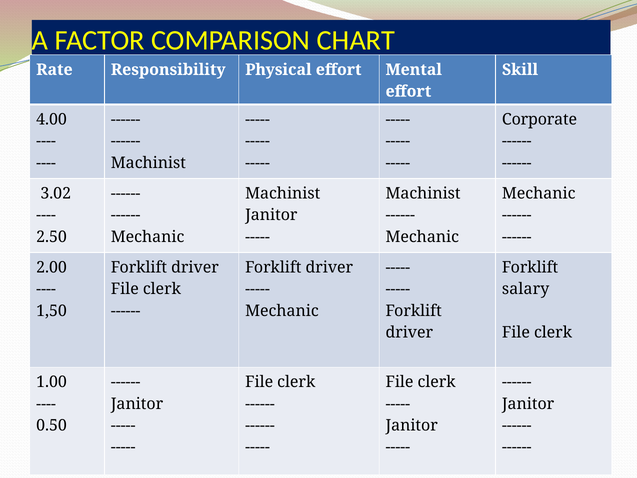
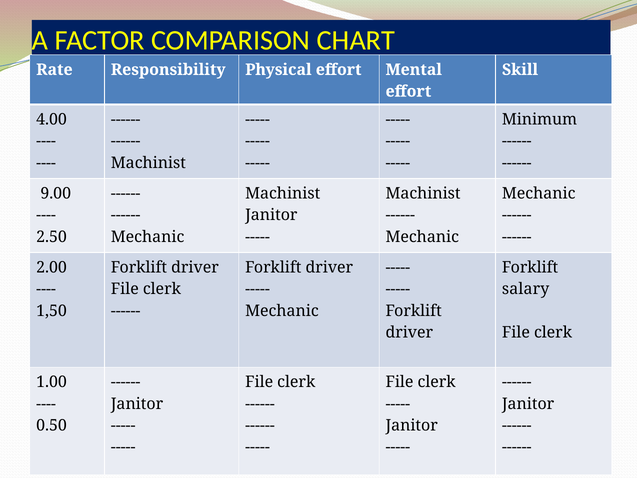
Corporate: Corporate -> Minimum (540, 119)
3.02: 3.02 -> 9.00 (56, 193)
